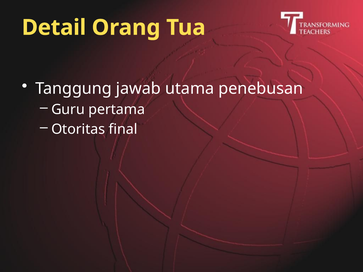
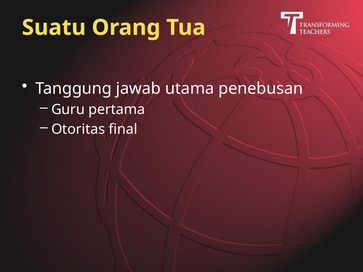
Detail: Detail -> Suatu (54, 28)
